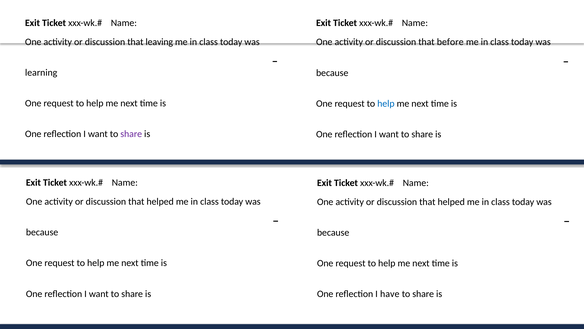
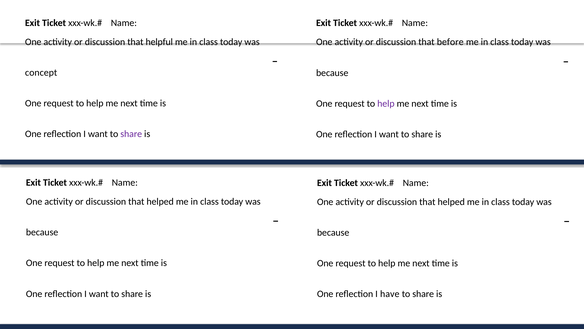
leaving: leaving -> helpful (159, 42)
learning: learning -> concept (41, 73)
help colour: blue -> purple (386, 103)
